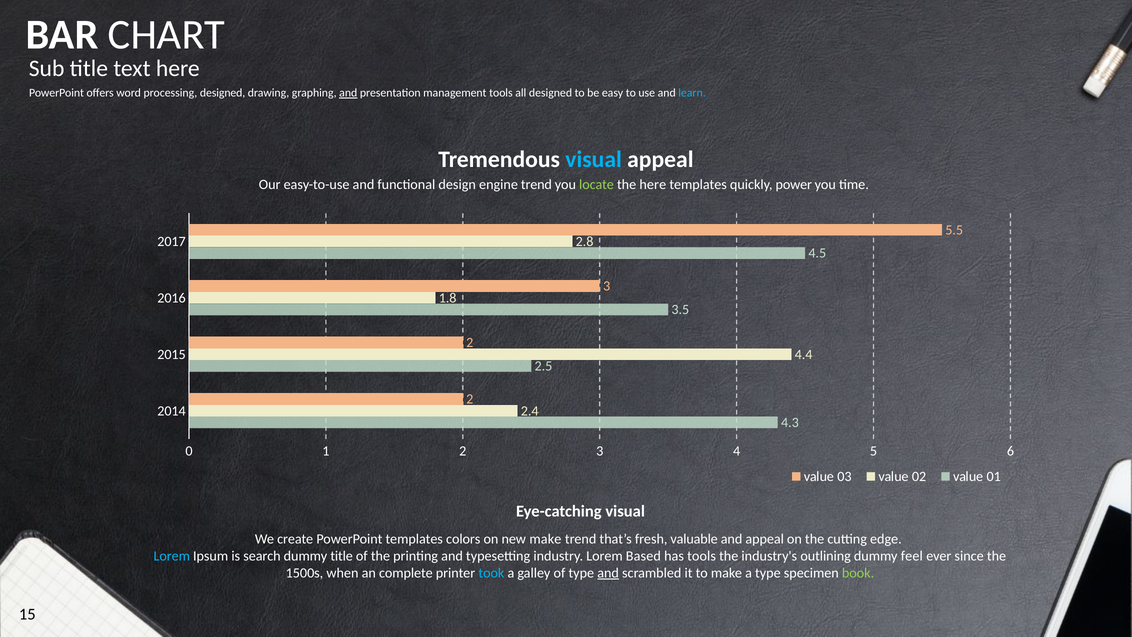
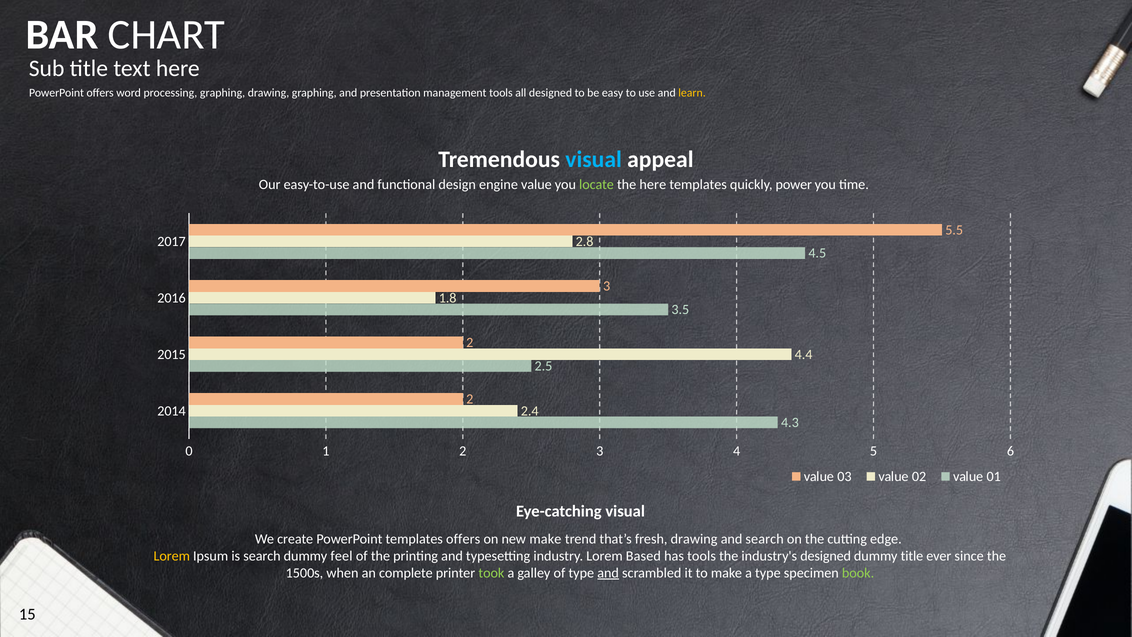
processing designed: designed -> graphing (223, 93)
and underline: present -> none (348, 93)
learn colour: light blue -> yellow (692, 93)
engine trend: trend -> value (536, 184)
templates colors: colors -> offers (463, 539)
fresh valuable: valuable -> drawing (694, 539)
and appeal: appeal -> search (765, 539)
Lorem colour: light blue -> yellow (172, 556)
dummy title: title -> feel (342, 556)
industry's outlining: outlining -> designed (826, 556)
dummy feel: feel -> title (912, 556)
took colour: light blue -> light green (491, 573)
